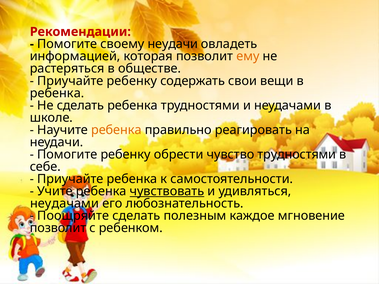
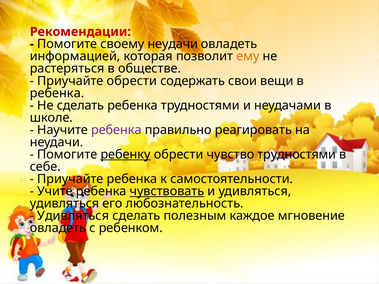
Приучайте ребенку: ребенку -> обрести (132, 81)
ребенка colour: orange -> purple (116, 130)
ребенку underline: none -> present (126, 155)
неудачами: неудачами -> удивляться (65, 204)
Поощряйте: Поощряйте -> Удивляться (73, 216)
позволит: позволит -> овладеть (58, 228)
